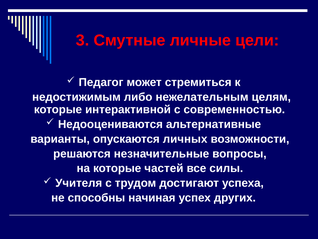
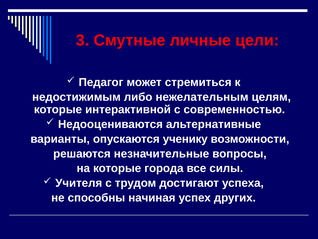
личных: личных -> ученику (185, 139)
частей: частей -> города (164, 168)
